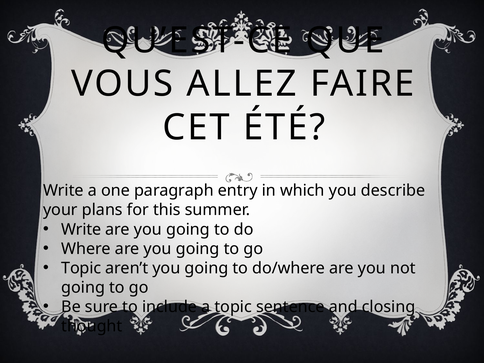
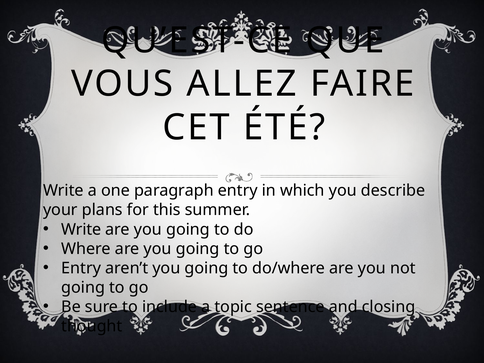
Topic: Topic -> Entry (81, 268)
